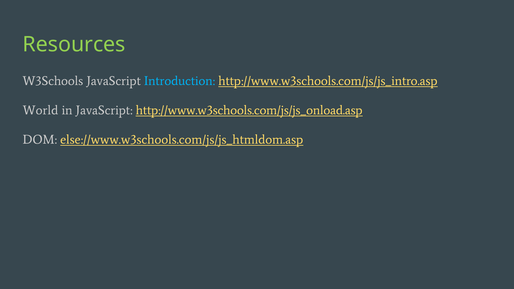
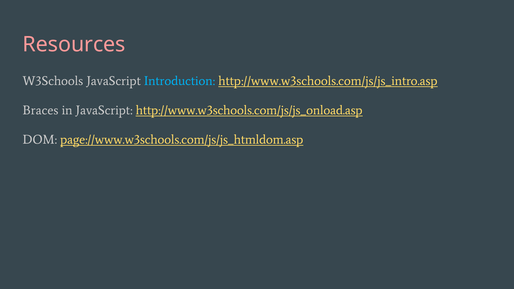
Resources colour: light green -> pink (74, 44)
World: World -> Braces (41, 110)
else://www.w3schools.com/js/js_htmldom.asp: else://www.w3schools.com/js/js_htmldom.asp -> page://www.w3schools.com/js/js_htmldom.asp (182, 139)
